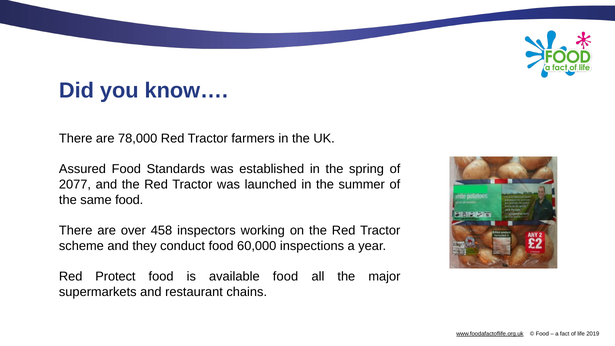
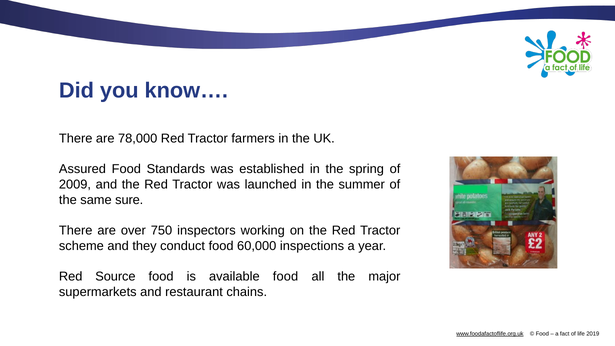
2077: 2077 -> 2009 (75, 184)
same food: food -> sure (129, 200)
458: 458 -> 750 (162, 231)
Protect: Protect -> Source (115, 277)
